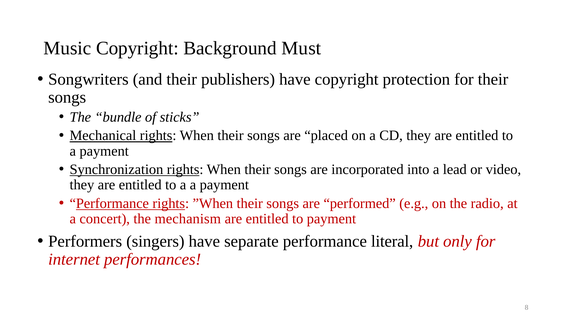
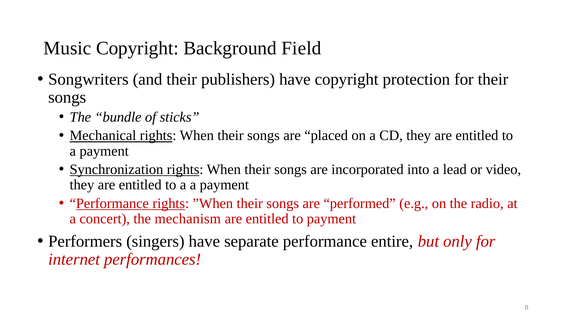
Must: Must -> Field (301, 48)
literal: literal -> entire (392, 241)
